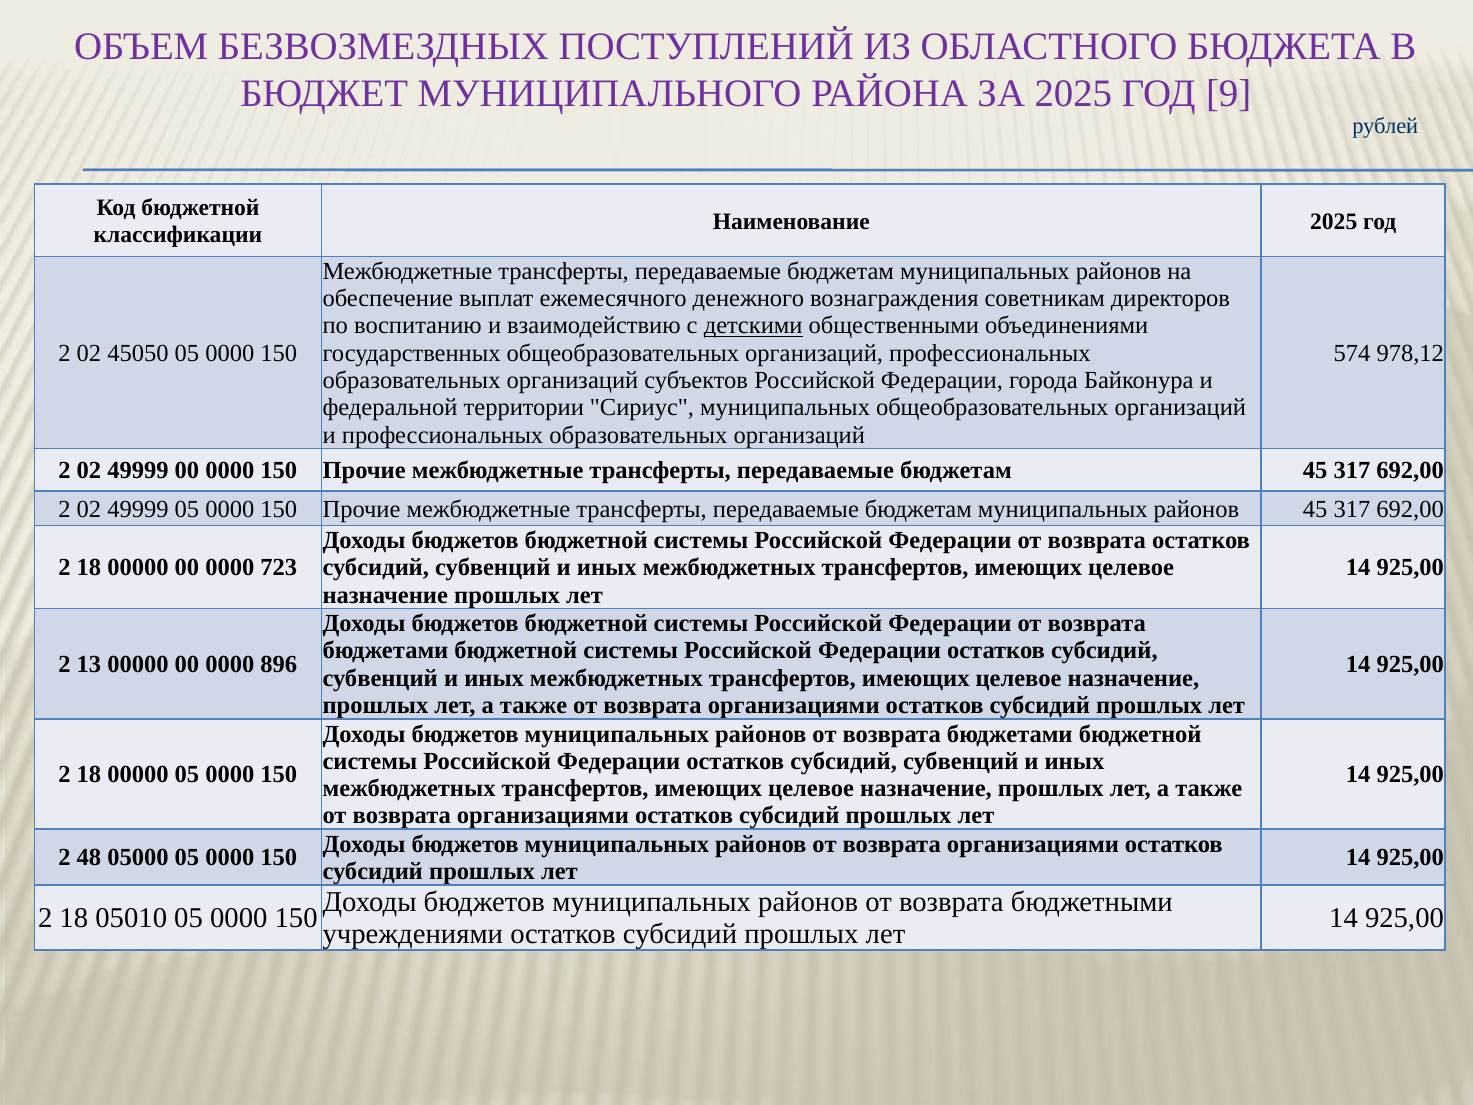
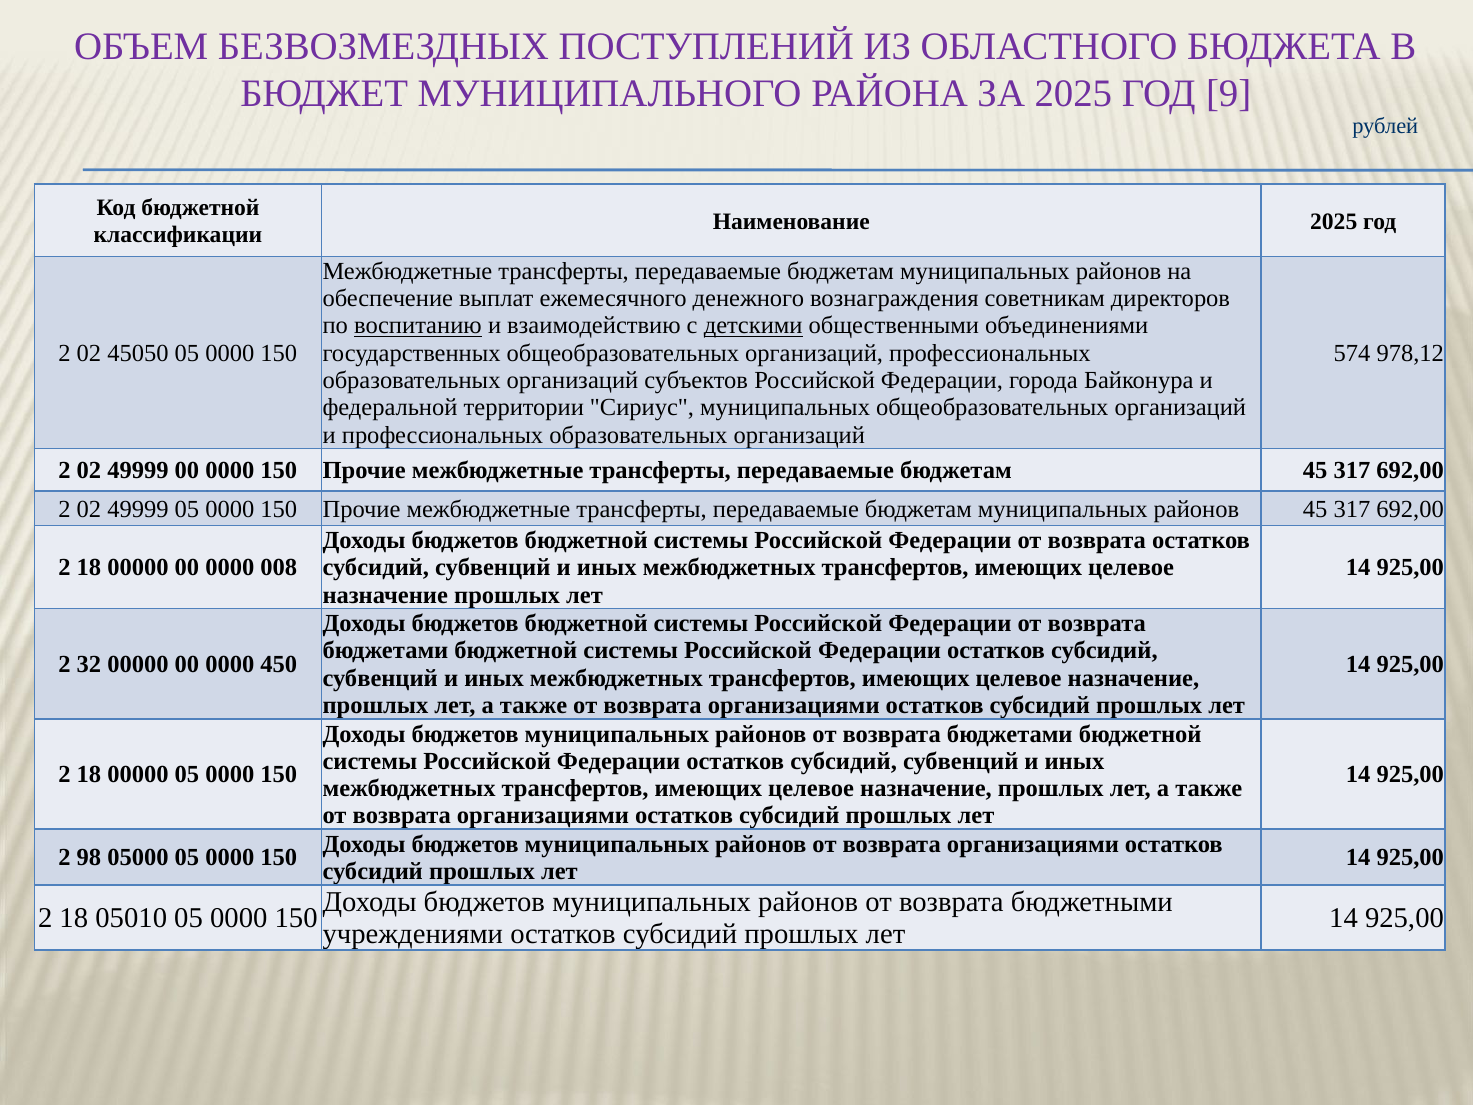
воспитанию underline: none -> present (418, 326)
723: 723 -> 008 (279, 568)
13: 13 -> 32 (89, 664)
896: 896 -> 450 (279, 664)
48: 48 -> 98 (89, 858)
